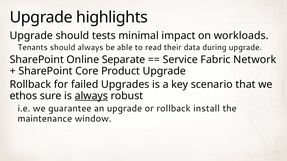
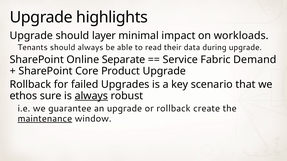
tests: tests -> layer (104, 36)
Network: Network -> Demand (255, 60)
install: install -> create (207, 109)
maintenance underline: none -> present (45, 119)
